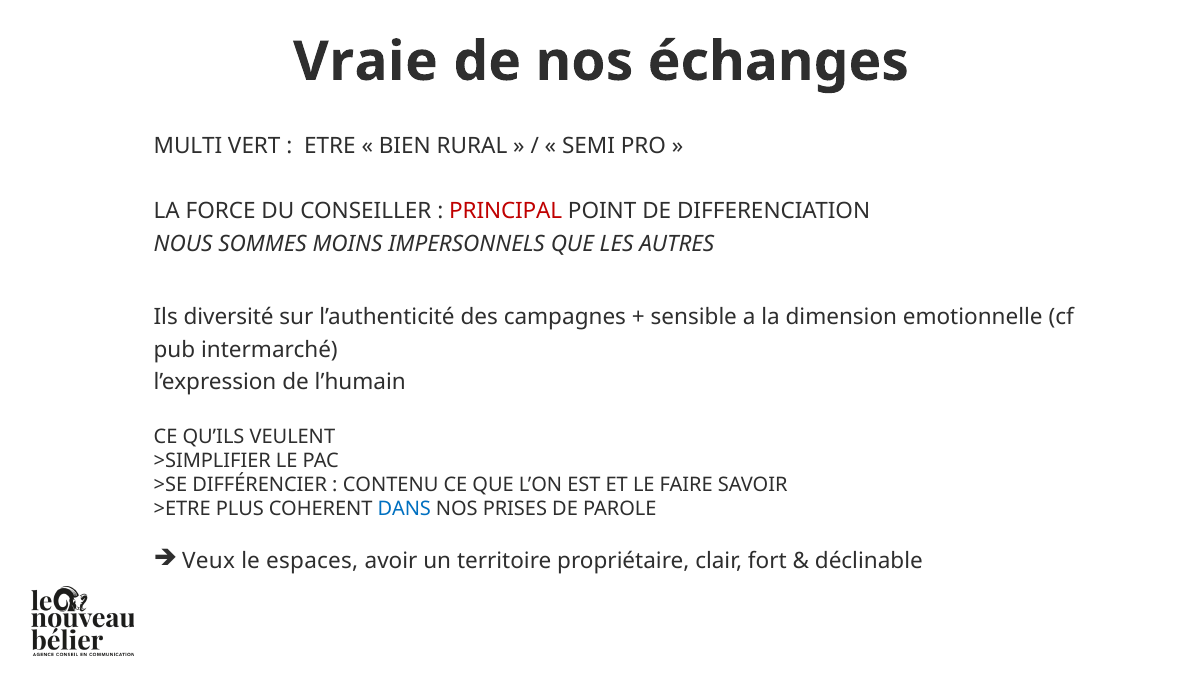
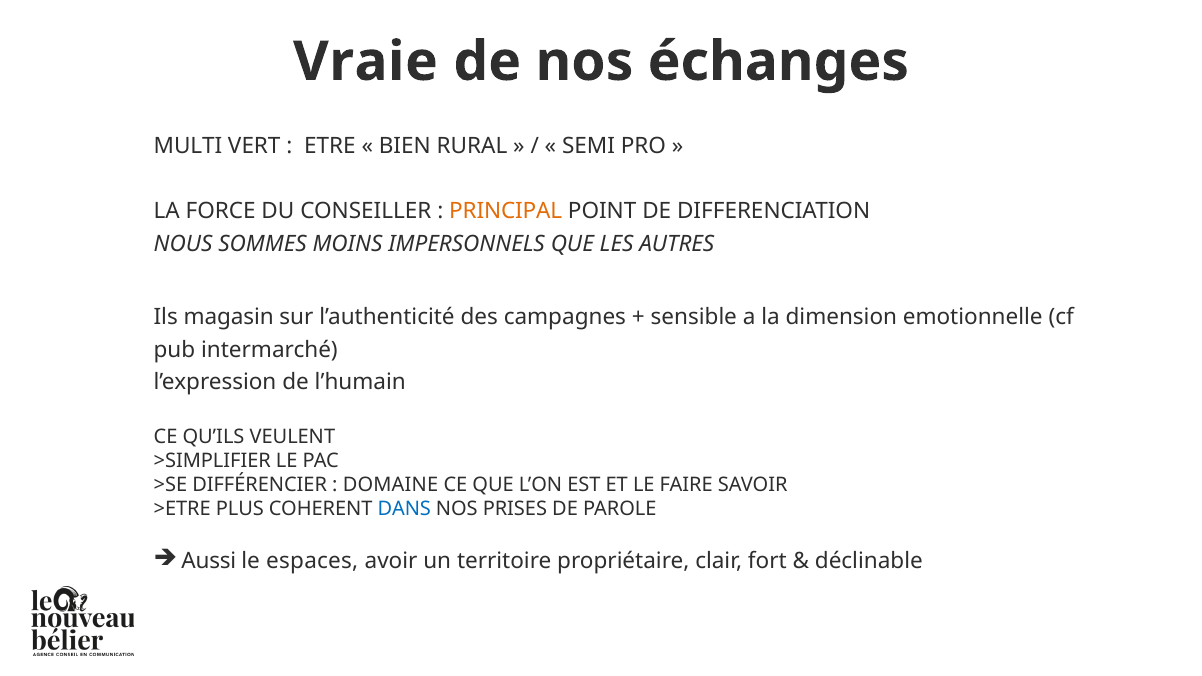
PRINCIPAL colour: red -> orange (506, 211)
diversité: diversité -> magasin (229, 318)
CONTENU: CONTENU -> DOMAINE (390, 485)
Veux: Veux -> Aussi (209, 561)
